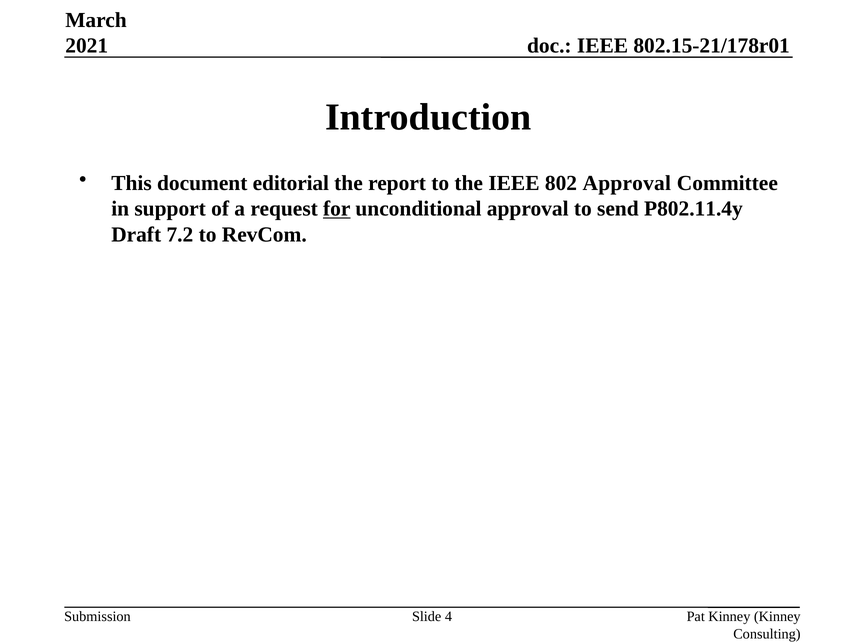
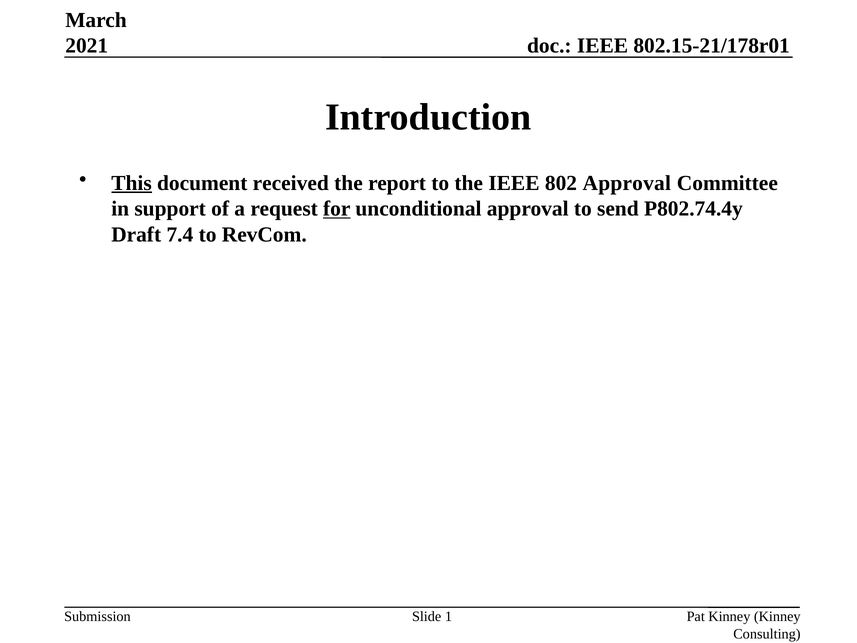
This underline: none -> present (132, 183)
editorial: editorial -> received (291, 183)
P802.11.4y: P802.11.4y -> P802.74.4y (693, 209)
7.2: 7.2 -> 7.4 (180, 234)
4: 4 -> 1 (448, 616)
